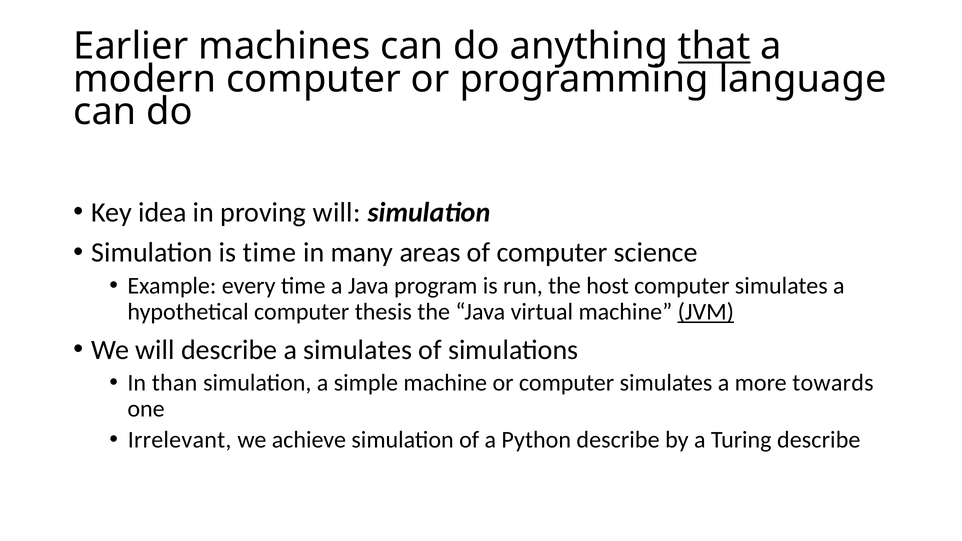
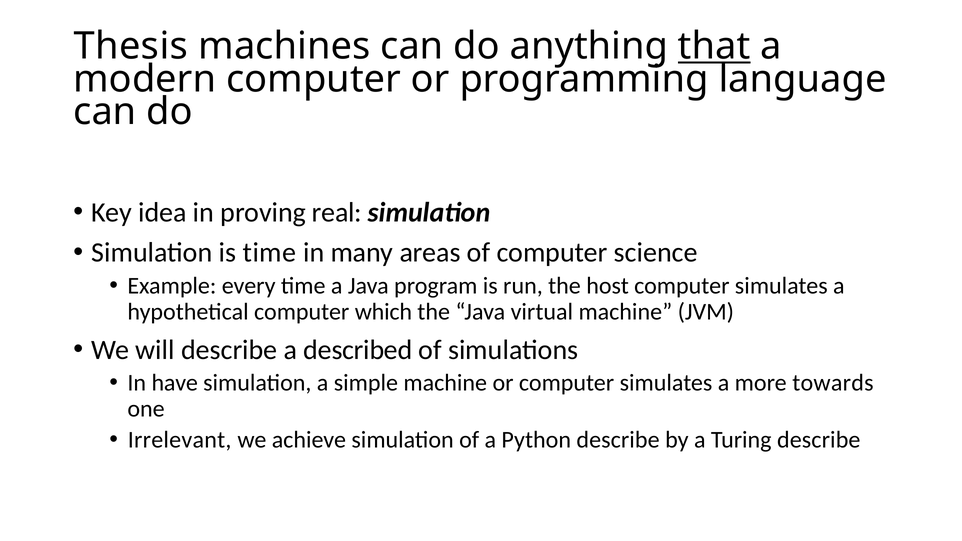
Earlier: Earlier -> Thesis (131, 46)
proving will: will -> real (337, 212)
thesis: thesis -> which (383, 312)
JVM underline: present -> none (706, 312)
a simulates: simulates -> described (358, 350)
than: than -> have (175, 383)
